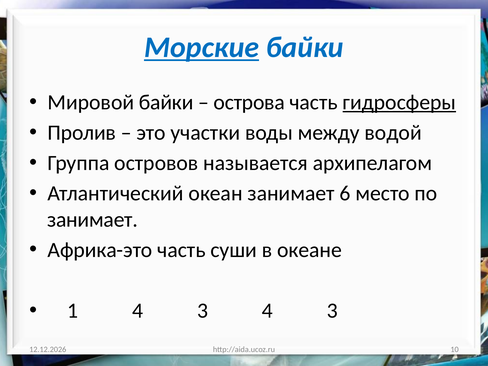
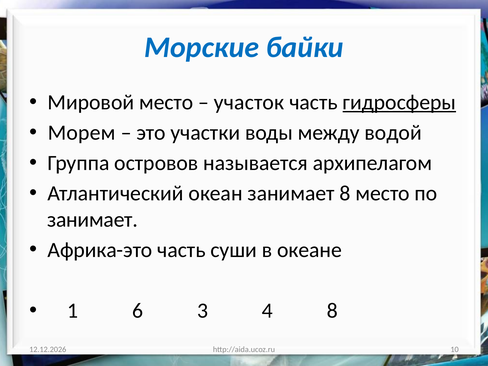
Морские underline: present -> none (202, 47)
Мировой байки: байки -> место (166, 102)
острова: острова -> участок (249, 102)
Пролив: Пролив -> Морем (82, 133)
занимает 6: 6 -> 8 (345, 193)
1 4: 4 -> 6 (138, 311)
3 4 3: 3 -> 8 (332, 311)
